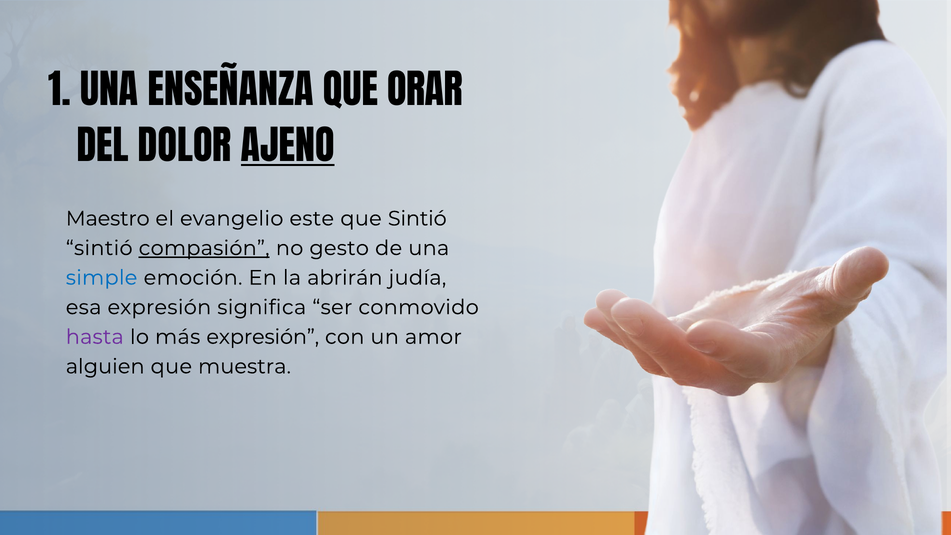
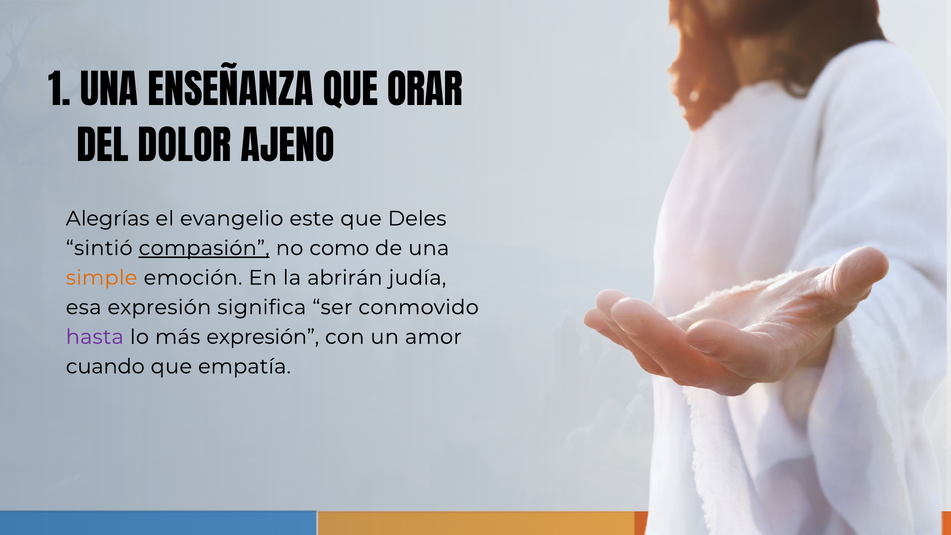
AJENO underline: present -> none (288, 148)
Maestro: Maestro -> Alegrías (108, 219)
que Sintió: Sintió -> Deles (417, 219)
gesto: gesto -> como (339, 248)
simple colour: blue -> orange (102, 278)
alguien: alguien -> cuando (105, 366)
muestra: muestra -> empatía (244, 366)
